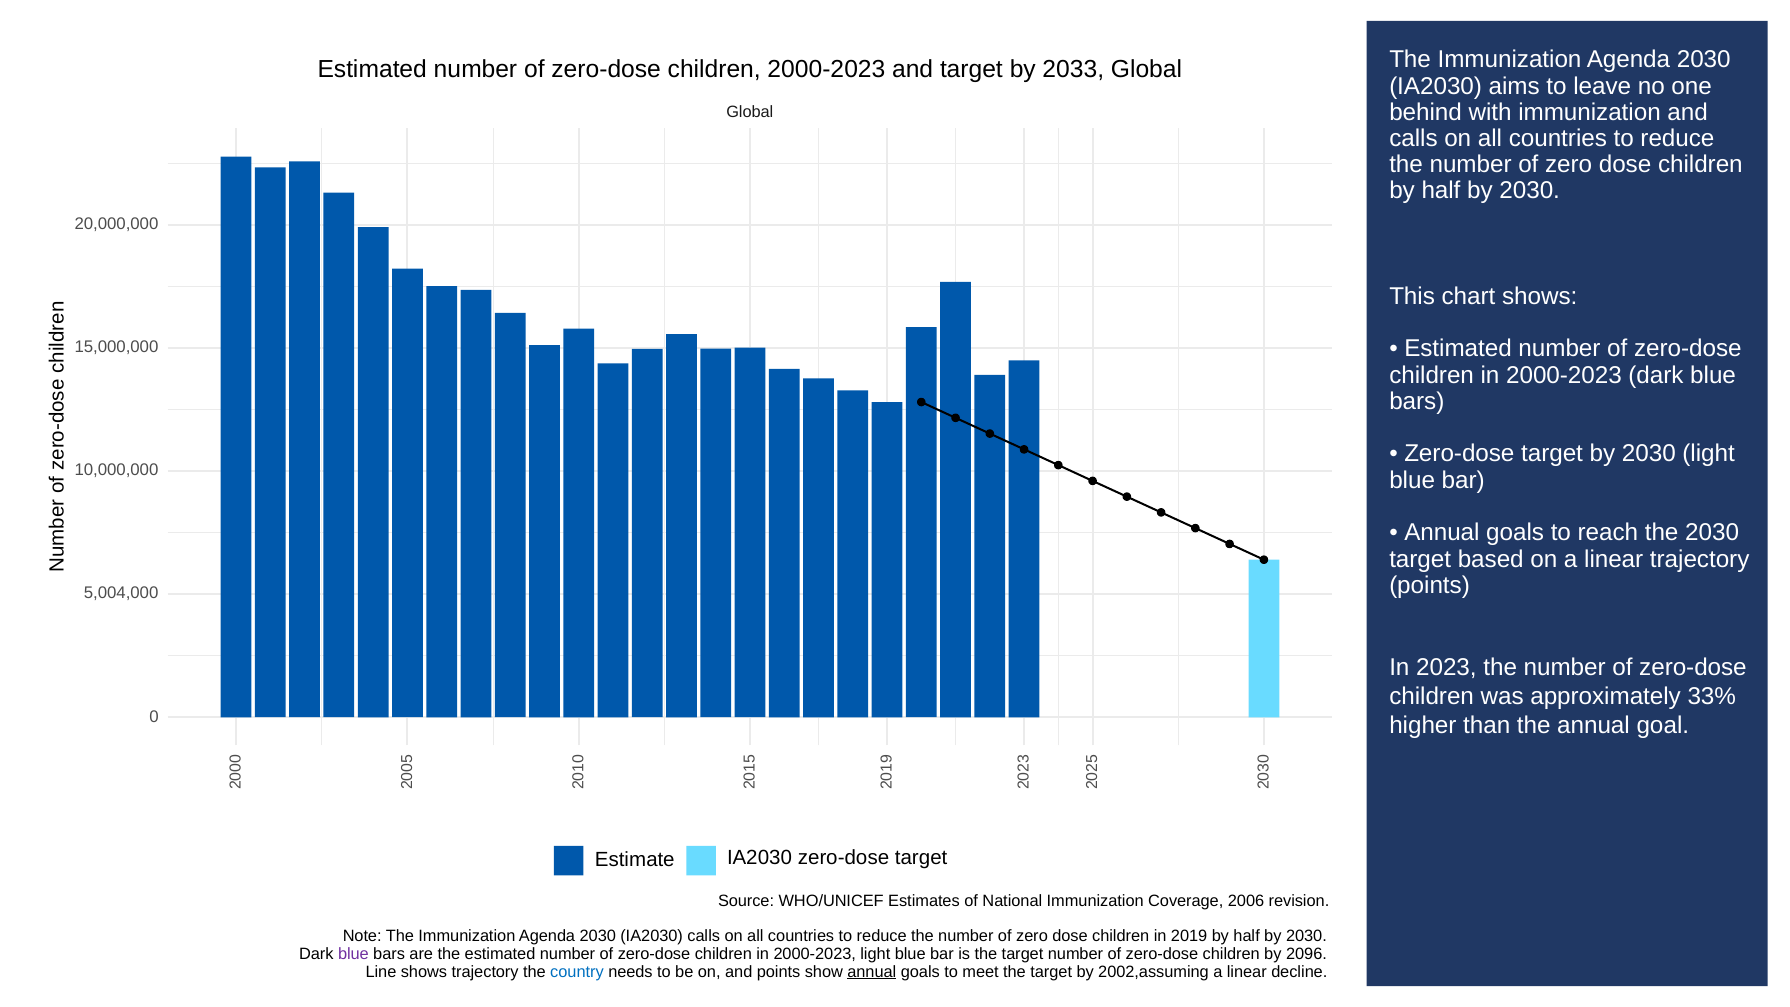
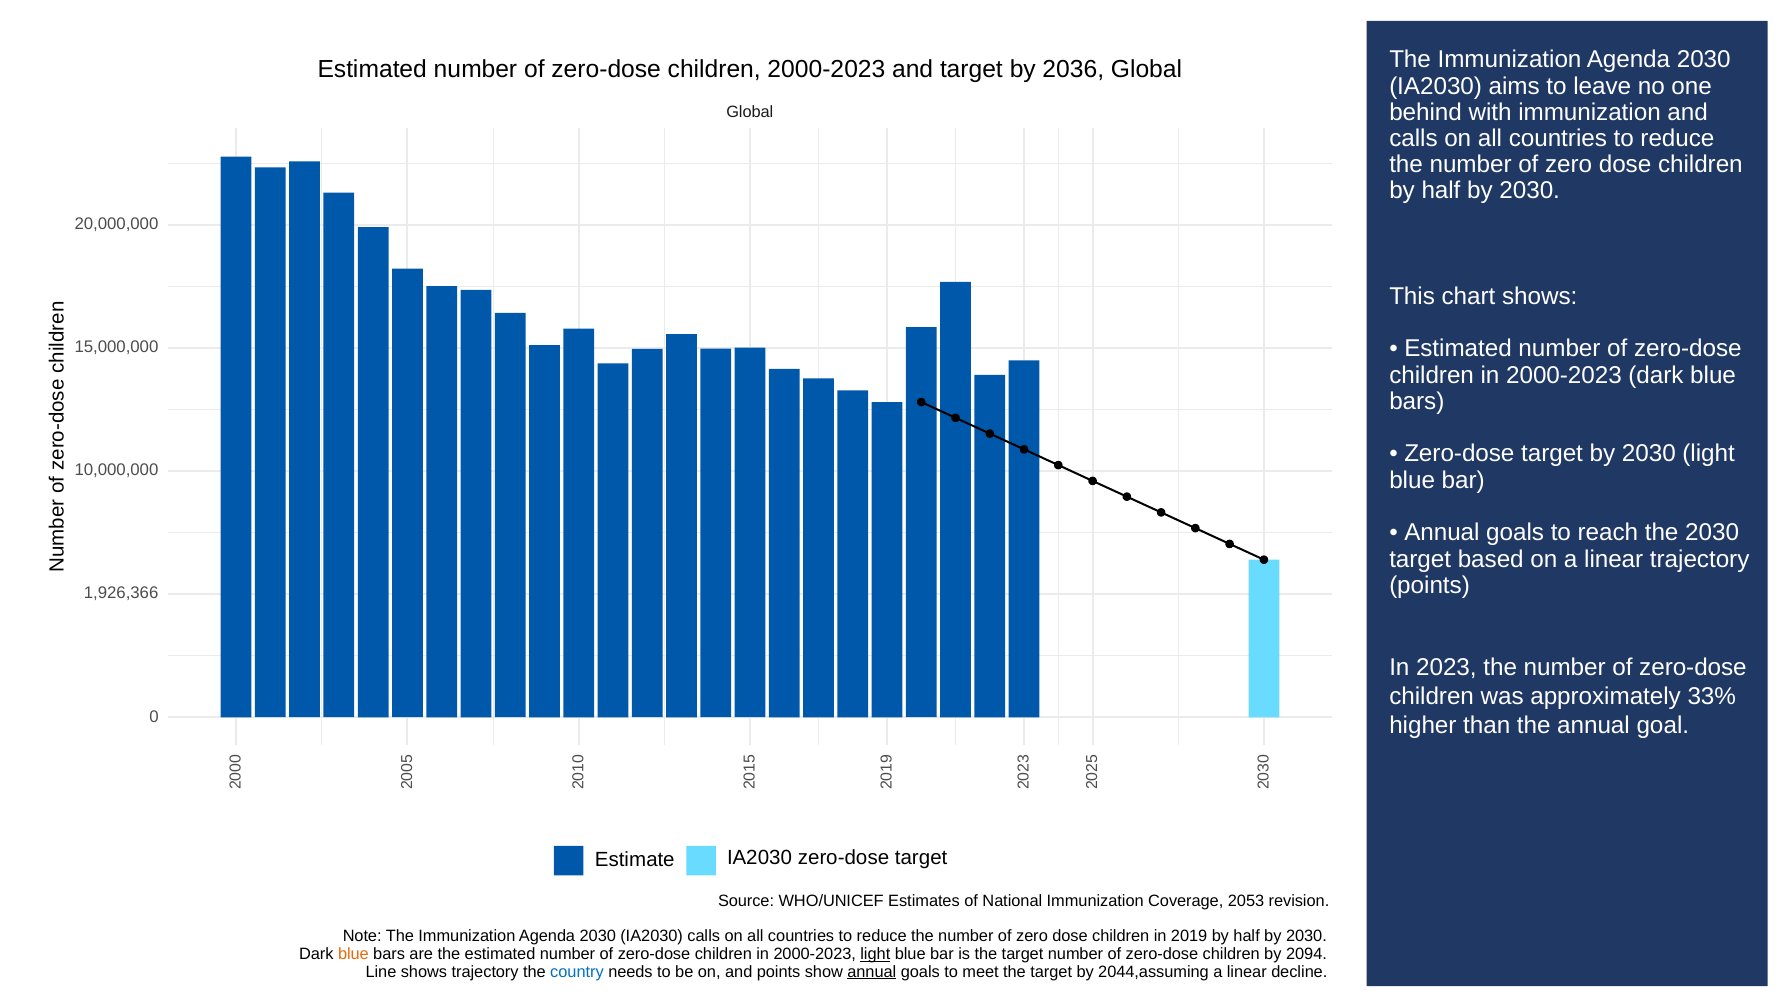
2033: 2033 -> 2036 (1073, 69)
5,004,000: 5,004,000 -> 1,926,366 (121, 593)
2006: 2006 -> 2053 (1246, 901)
blue colour: purple -> orange (353, 954)
light underline: none -> present (875, 954)
2096: 2096 -> 2094 (1306, 954)
2002,assuming: 2002,assuming -> 2044,assuming (1154, 972)
